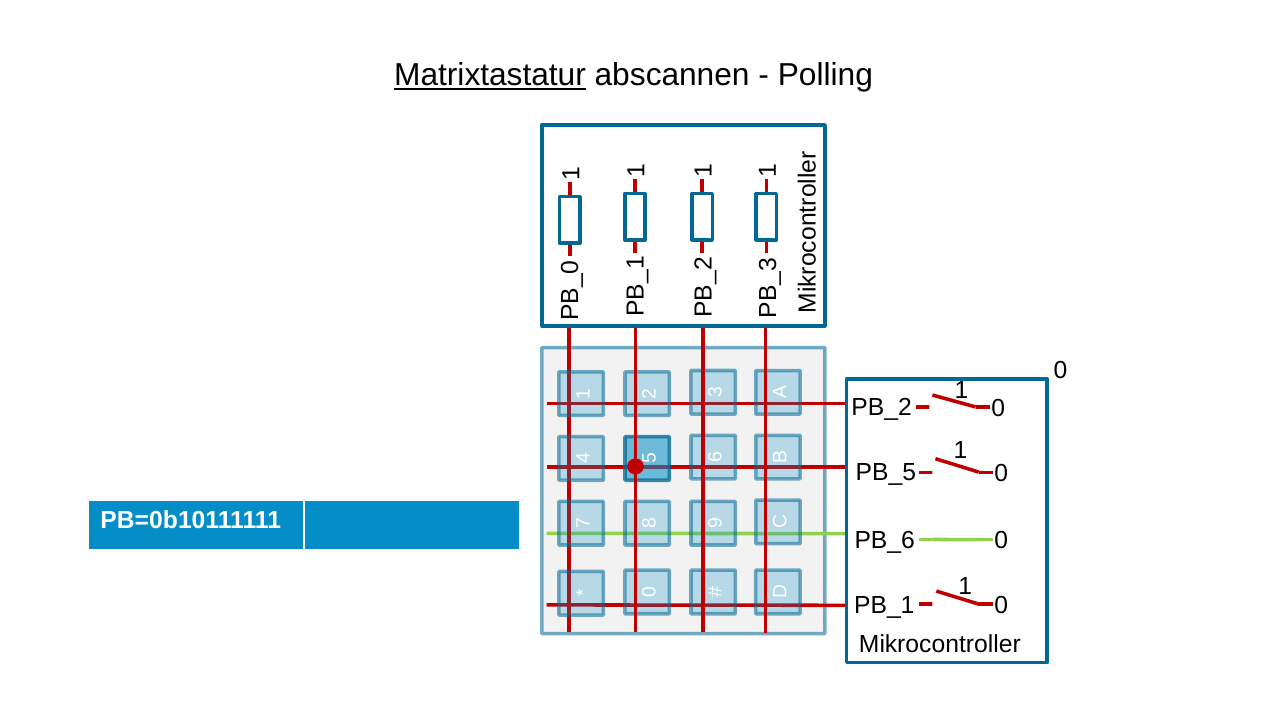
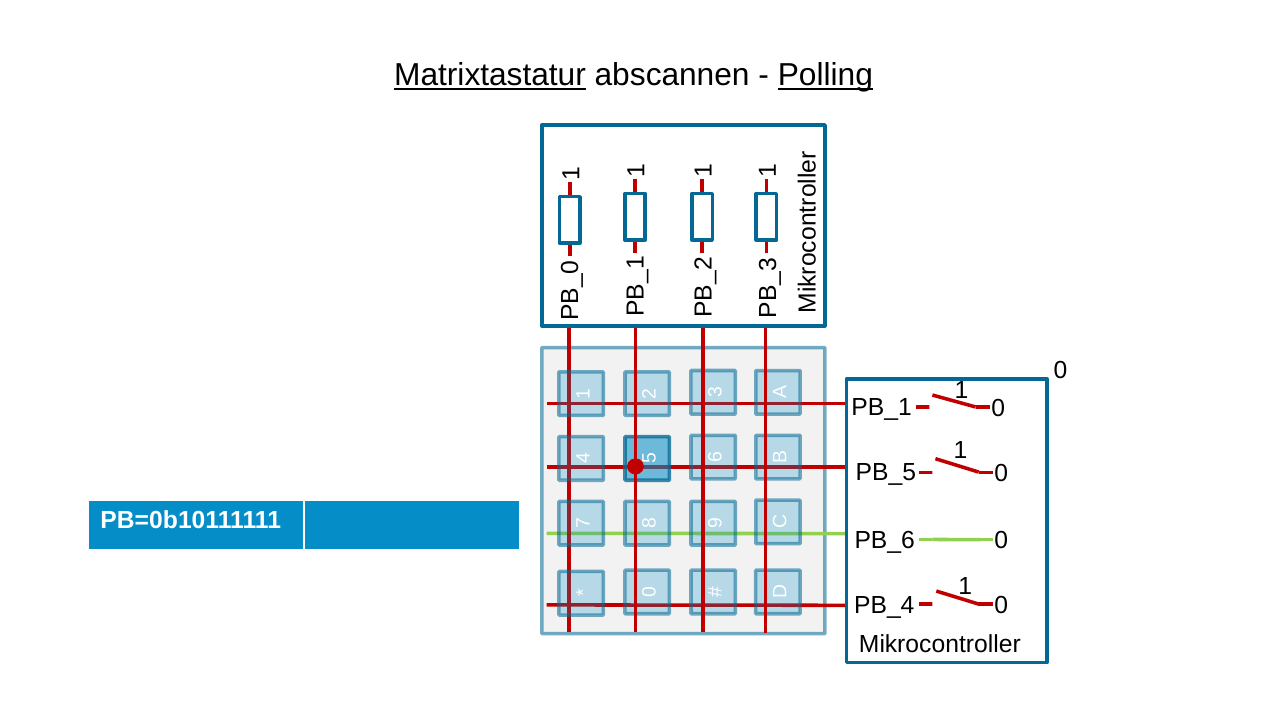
Polling underline: none -> present (825, 75)
PB_2: PB_2 -> PB_1 (882, 407)
PB_1: PB_1 -> PB_4 (884, 605)
